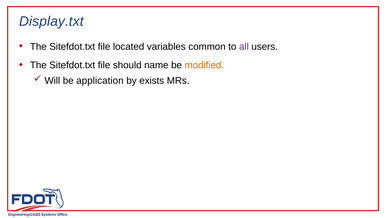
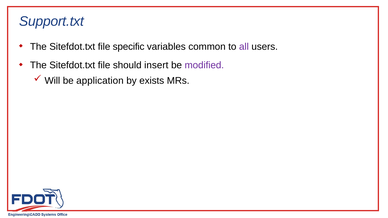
Display.txt: Display.txt -> Support.txt (52, 21)
located: located -> specific (129, 47)
name: name -> insert (156, 65)
modified colour: orange -> purple (204, 65)
